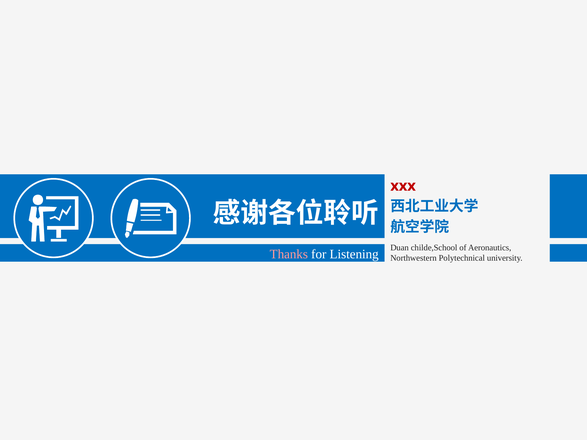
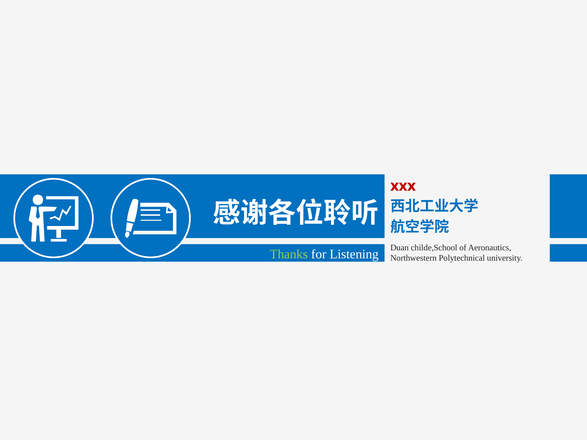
Thanks colour: pink -> light green (289, 254)
